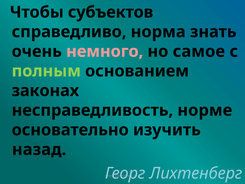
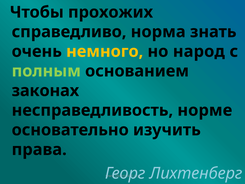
субъектов: субъектов -> прохожих (111, 12)
немного colour: pink -> yellow (105, 51)
самое: самое -> народ (199, 51)
назад: назад -> права (39, 149)
